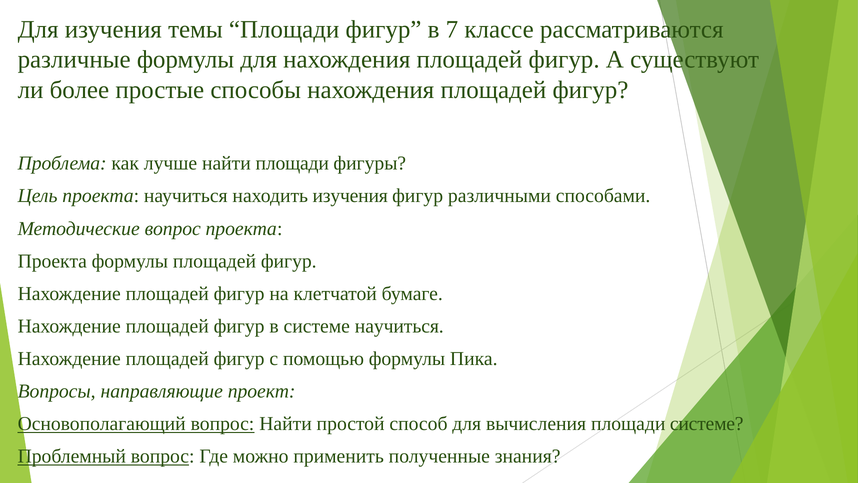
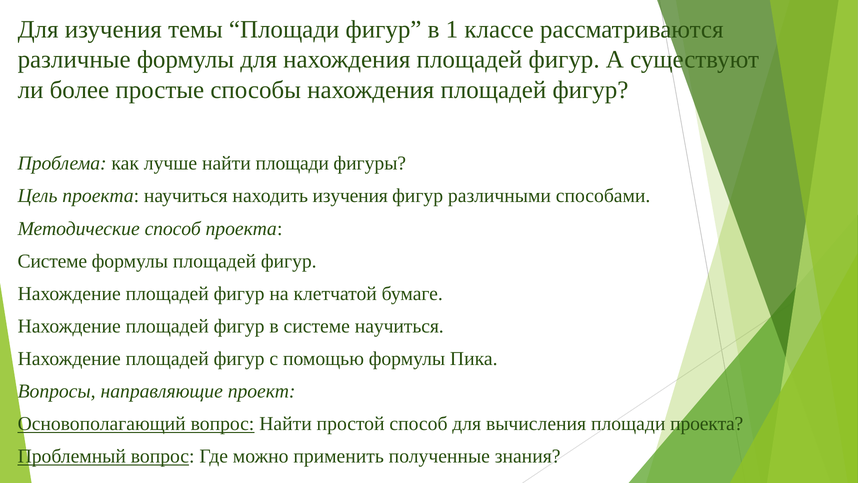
7: 7 -> 1 (452, 30)
Методические вопрос: вопрос -> способ (173, 228)
Проекта: Проекта -> Системе (52, 261)
площади системе: системе -> проекта (707, 424)
